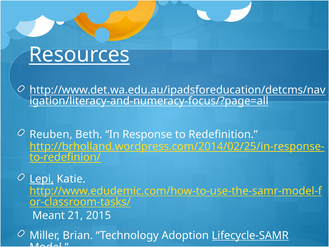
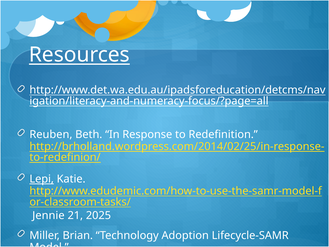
Meant: Meant -> Jennie (48, 215)
2015: 2015 -> 2025 (98, 215)
Lifecycle-SAMR underline: present -> none (250, 235)
